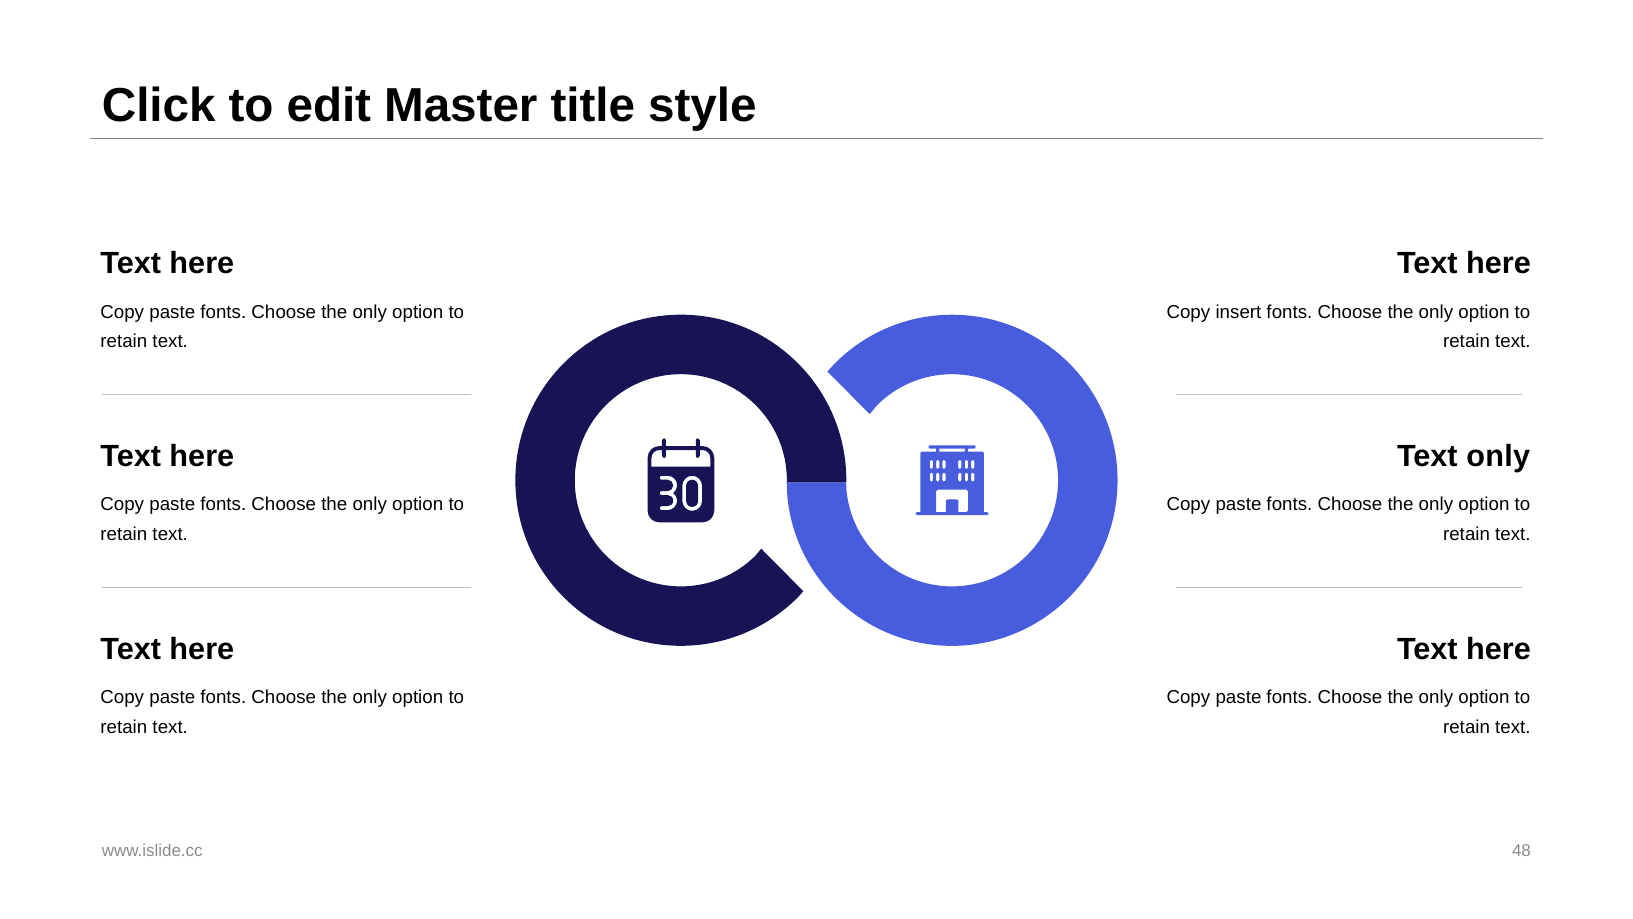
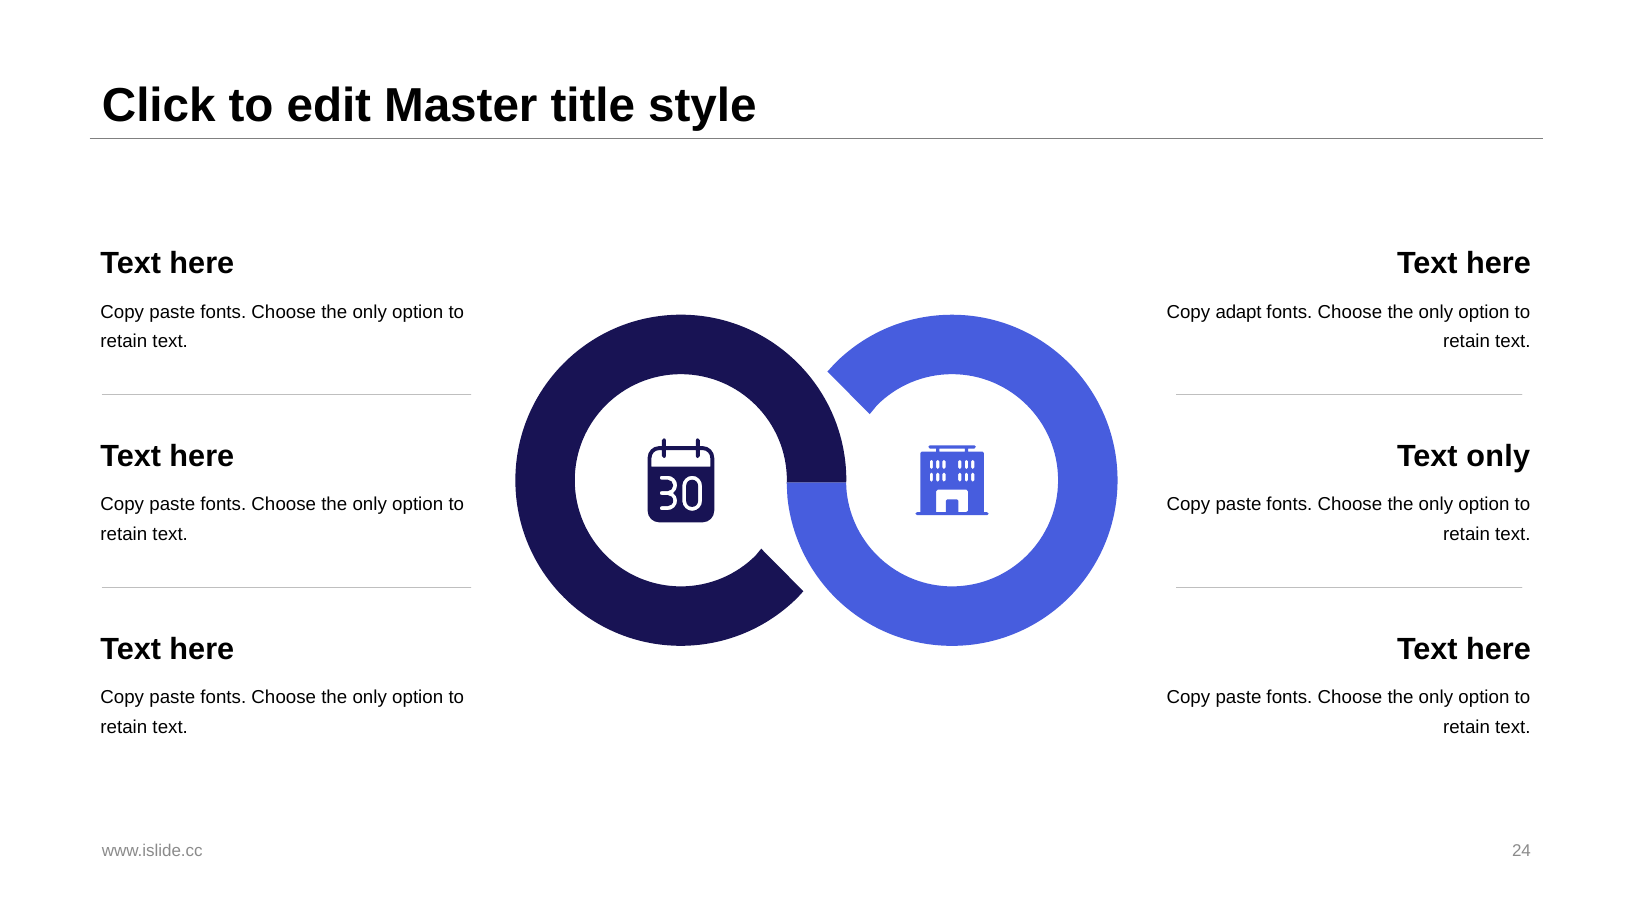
insert: insert -> adapt (1239, 312)
48: 48 -> 24 (1521, 851)
